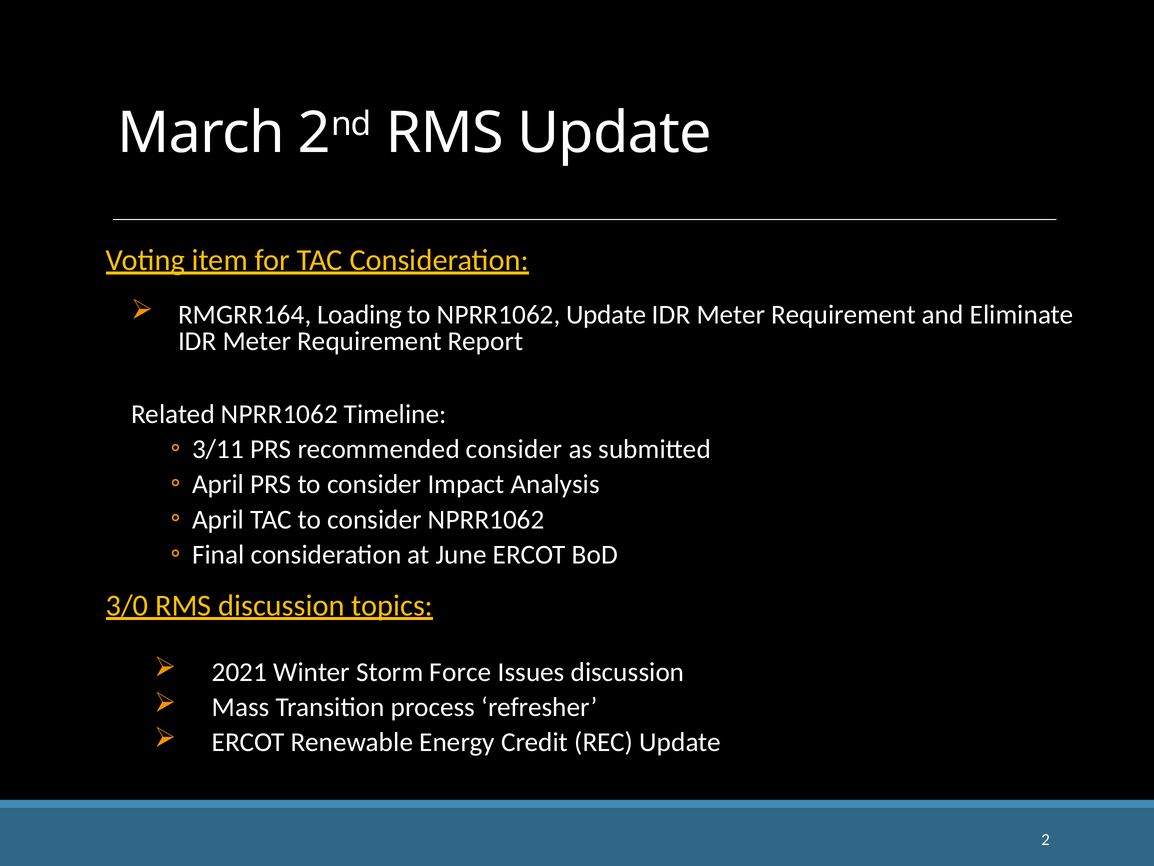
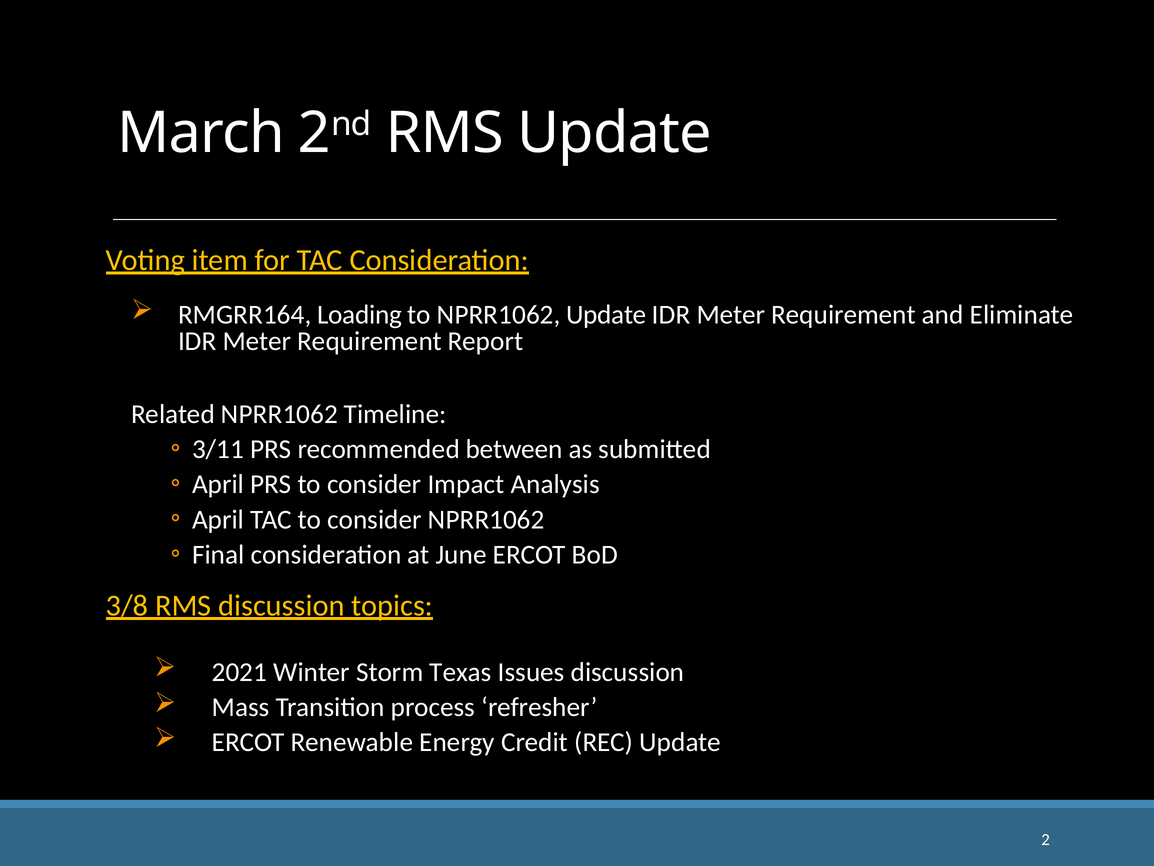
recommended consider: consider -> between (514, 449)
3/0: 3/0 -> 3/8 (127, 605)
Force: Force -> Texas (461, 672)
